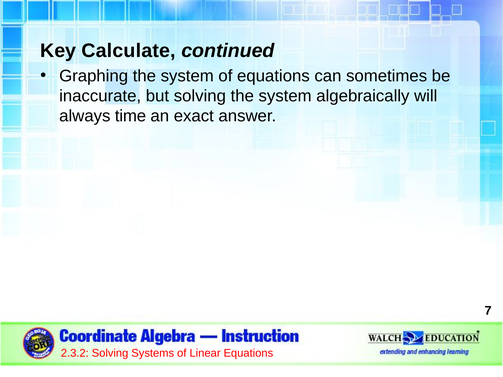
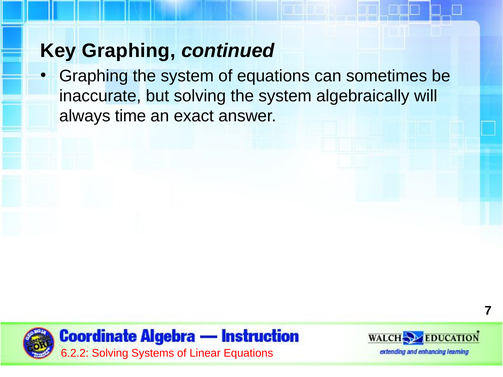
Key Calculate: Calculate -> Graphing (129, 51)
2.3.2: 2.3.2 -> 6.2.2 (75, 354)
